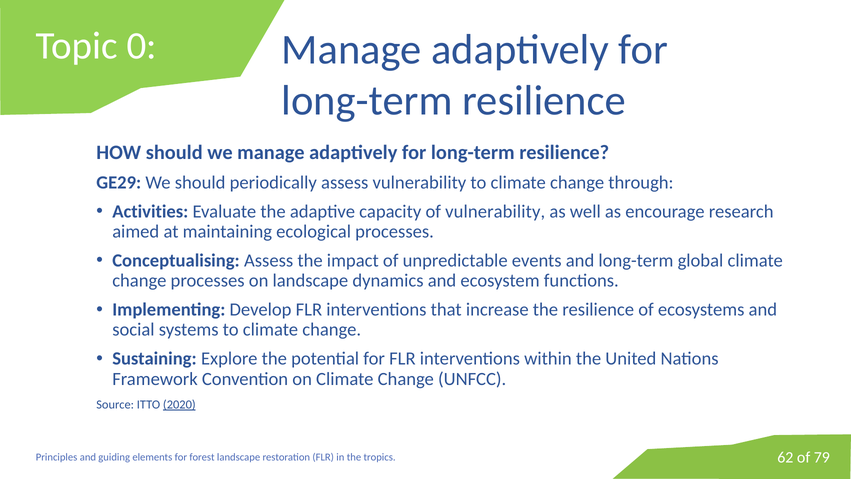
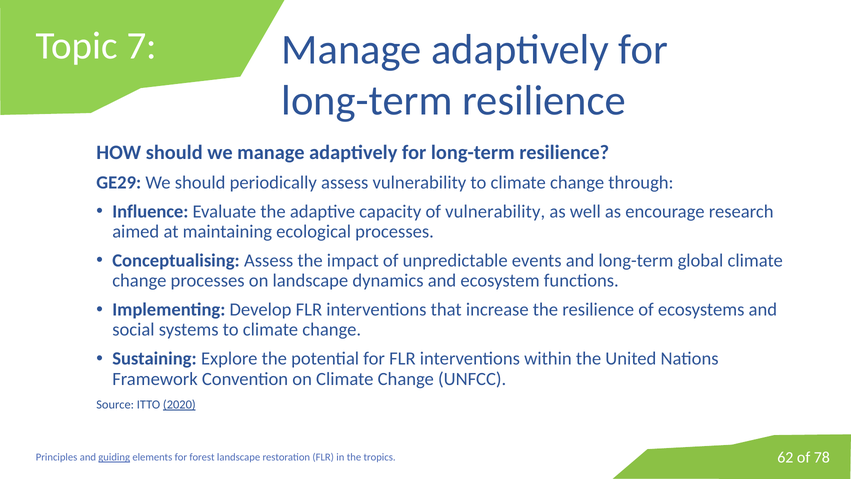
0: 0 -> 7 (142, 46)
Activities: Activities -> Influence (150, 211)
79: 79 -> 78 (822, 457)
guiding underline: none -> present (114, 457)
